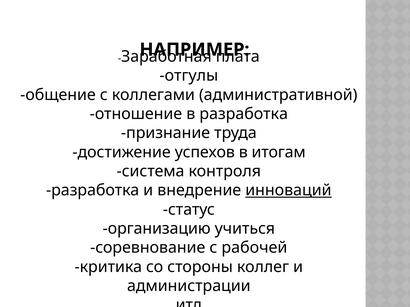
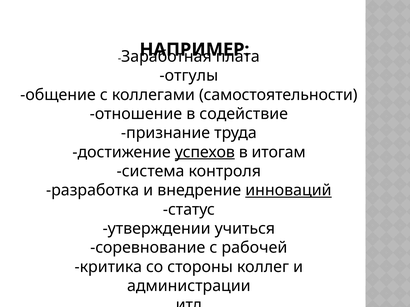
административной: административной -> самостоятельности (278, 95)
в разработка: разработка -> содействие (244, 114)
успехов underline: none -> present (205, 152)
организацию: организацию -> утверждении (157, 229)
